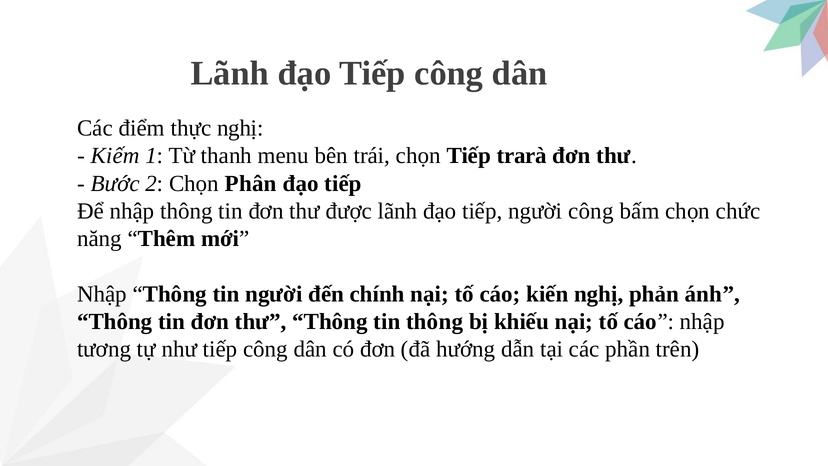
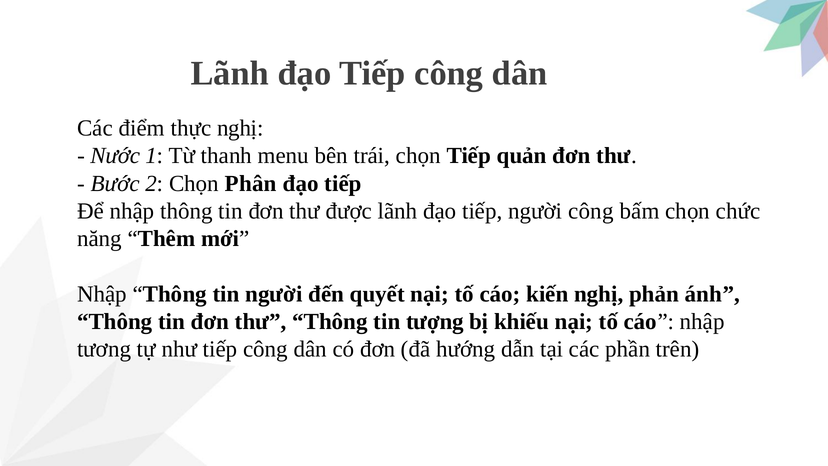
Kiếm: Kiếm -> Nước (115, 156)
trarà: trarà -> quản (522, 156)
chính: chính -> quyết (377, 294)
tin thông: thông -> tượng (435, 321)
